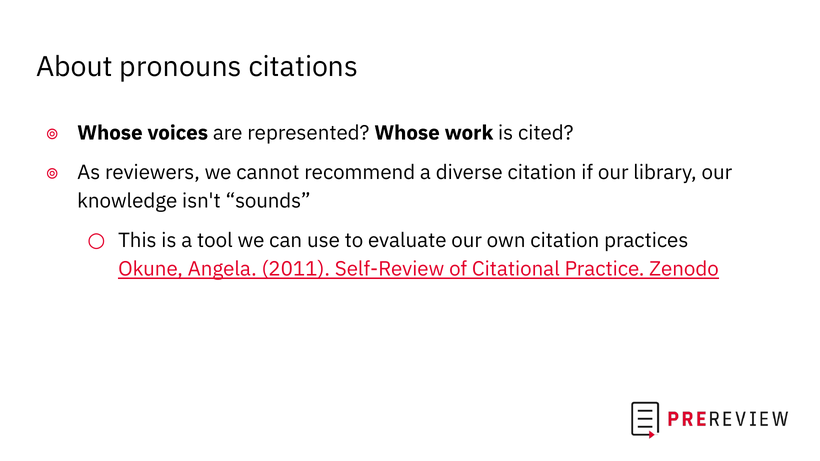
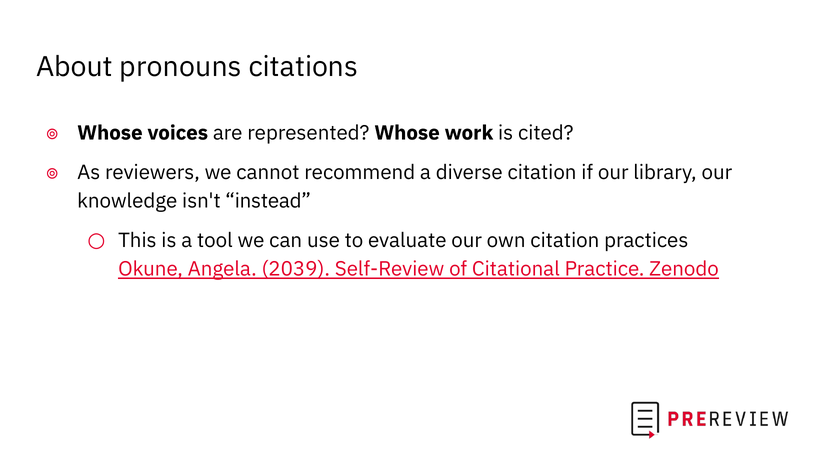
sounds: sounds -> instead (268, 201)
2011: 2011 -> 2039 (296, 269)
